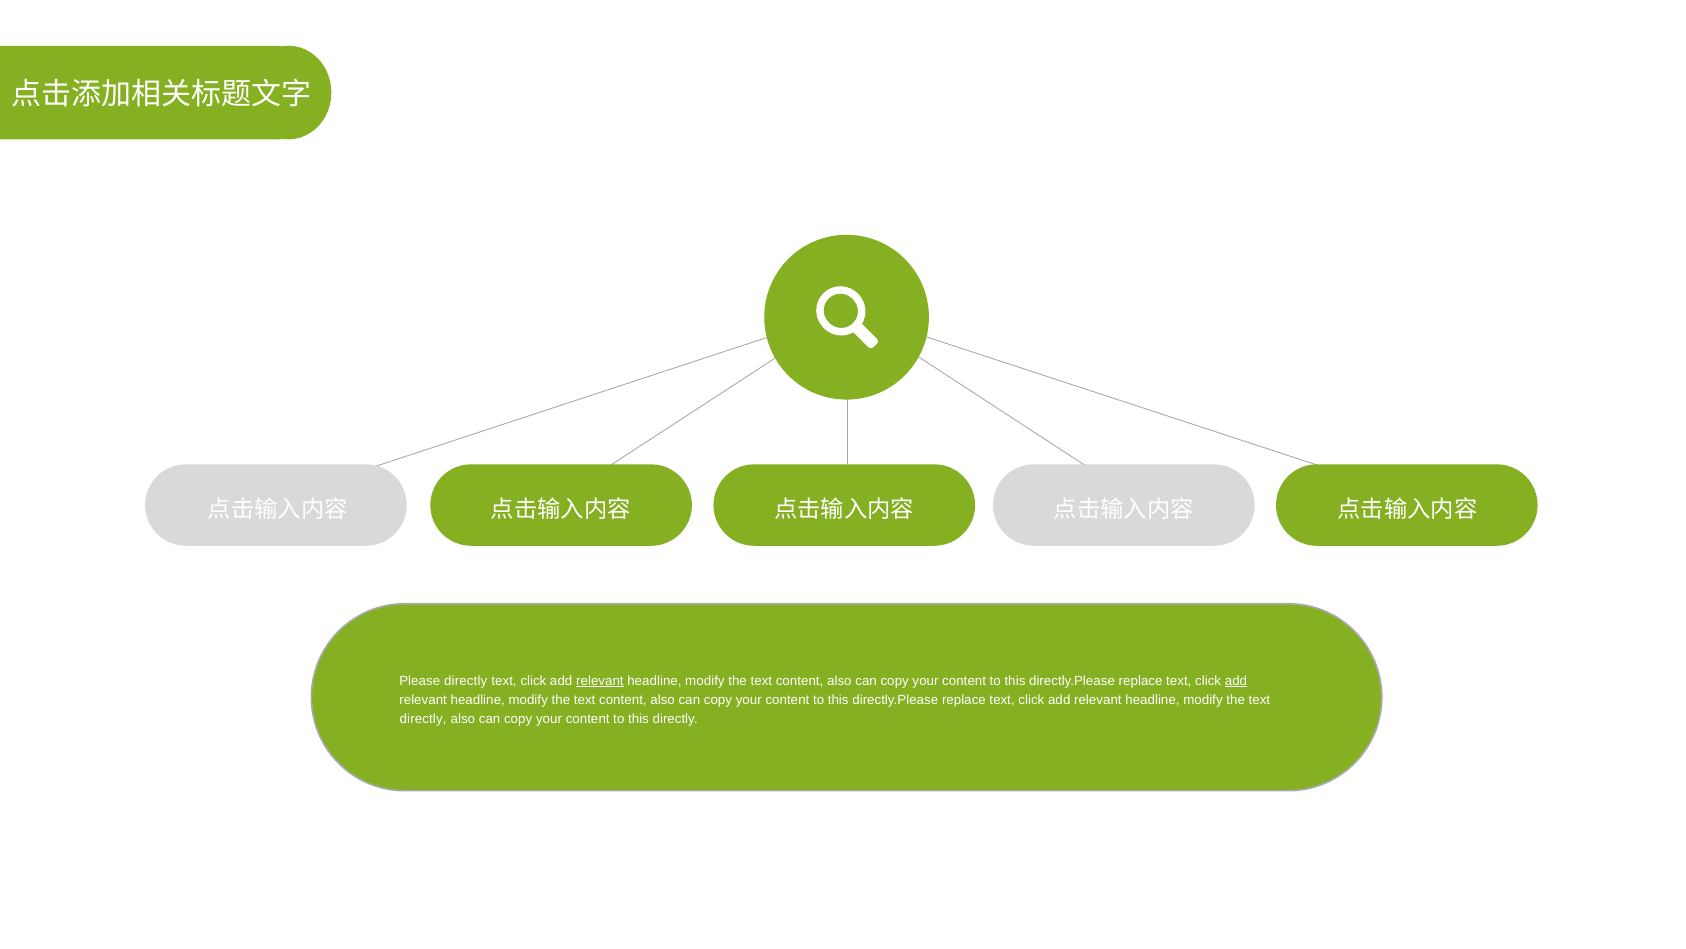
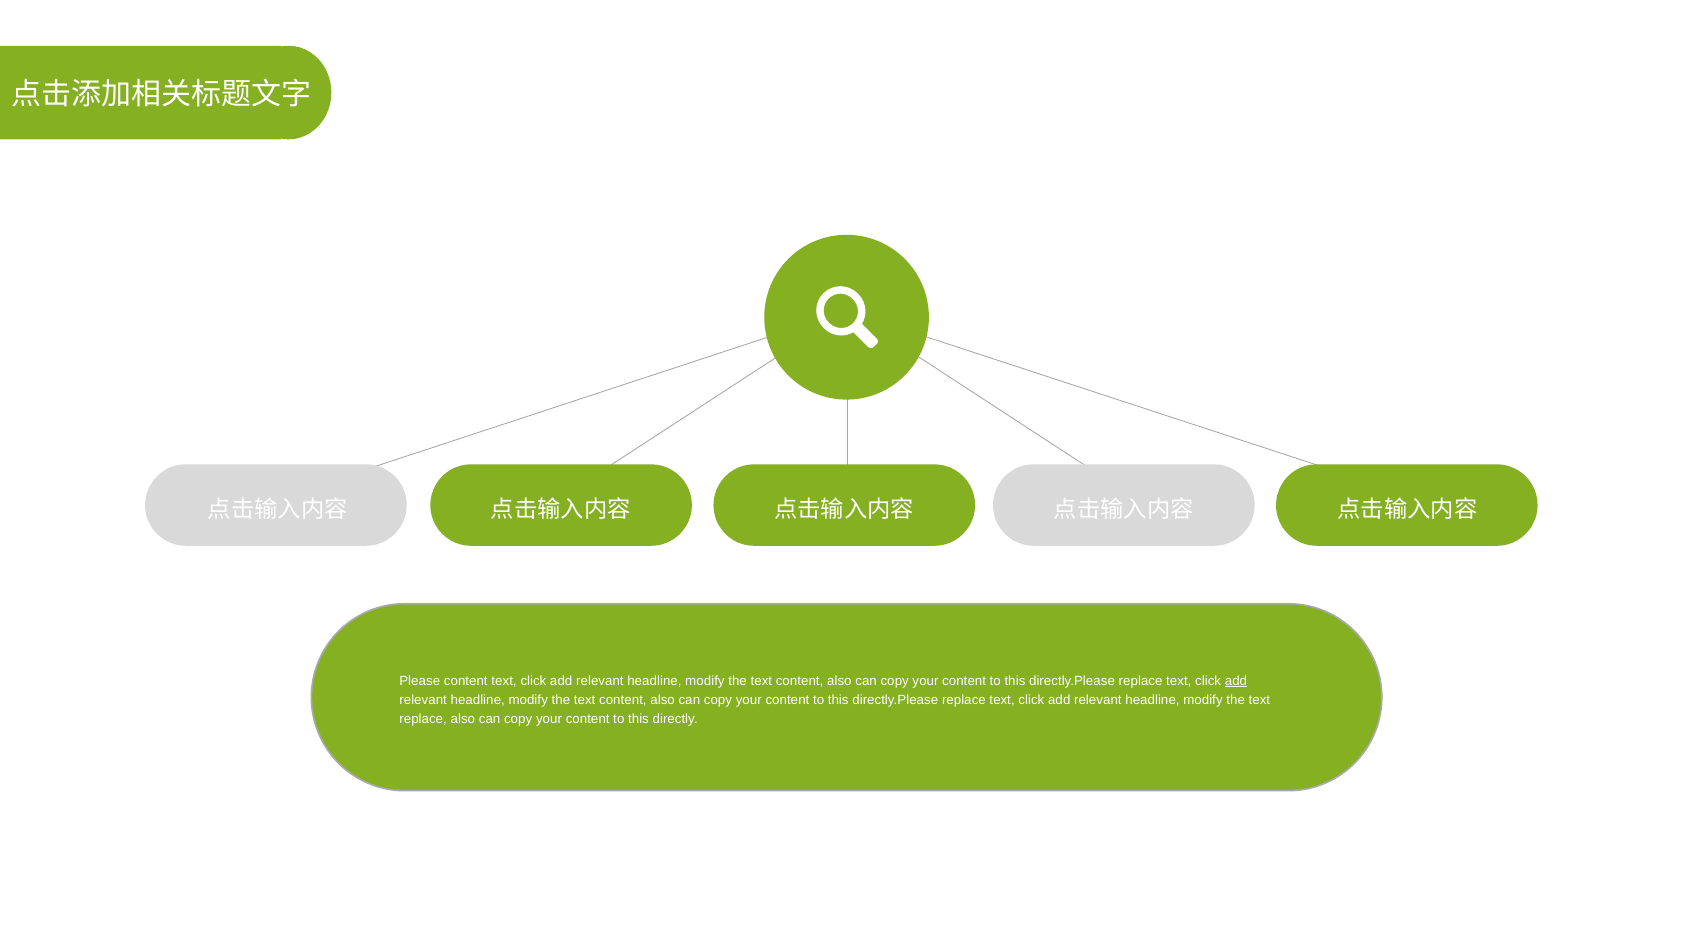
Please directly: directly -> content (466, 680)
relevant underline: present -> none (600, 680)
directly: directly -> replace (423, 718)
